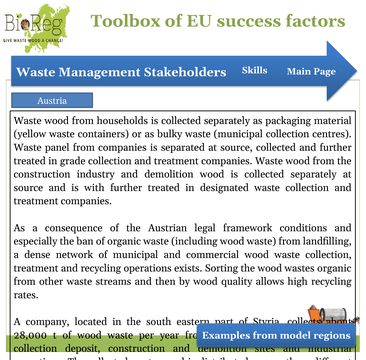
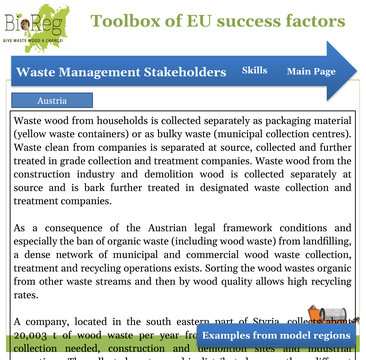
panel: panel -> clean (57, 148)
is with: with -> bark (94, 188)
28,000: 28,000 -> 20,003 (30, 335)
deposit: deposit -> needed (83, 349)
